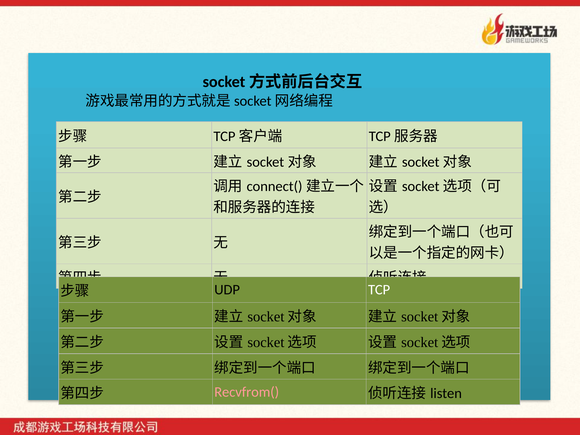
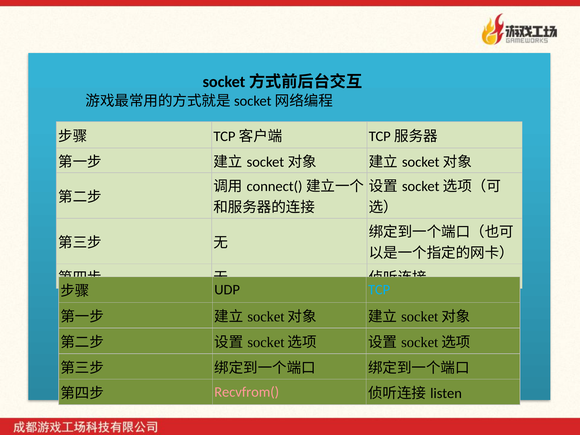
TCP colour: white -> light blue (379, 290)
